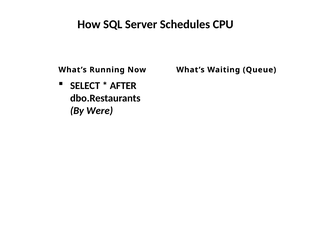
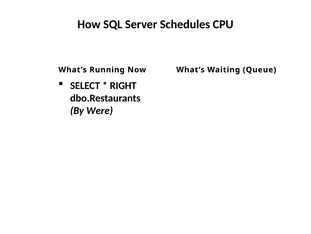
AFTER: AFTER -> RIGHT (123, 85)
